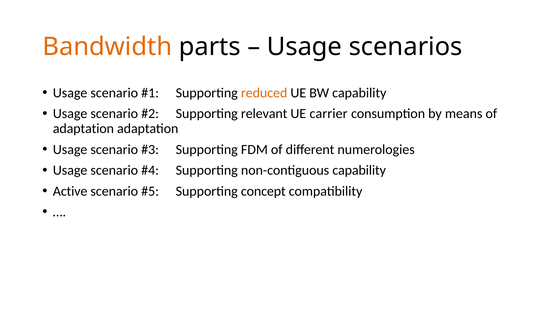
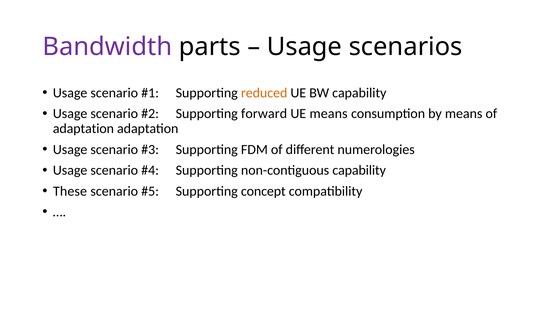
Bandwidth colour: orange -> purple (107, 47)
relevant: relevant -> forward (264, 114)
UE carrier: carrier -> means (329, 114)
Active: Active -> These (70, 191)
